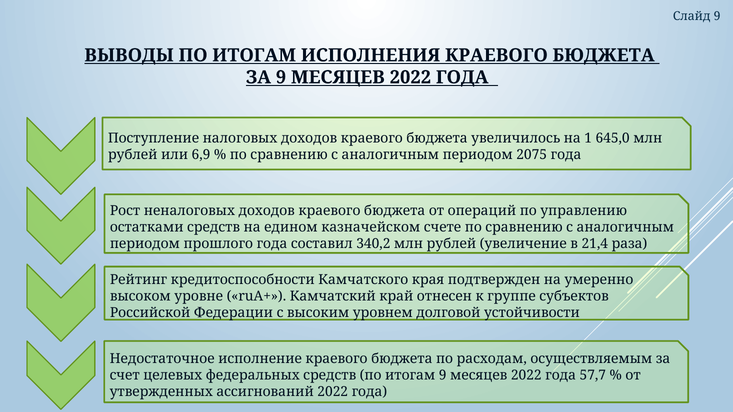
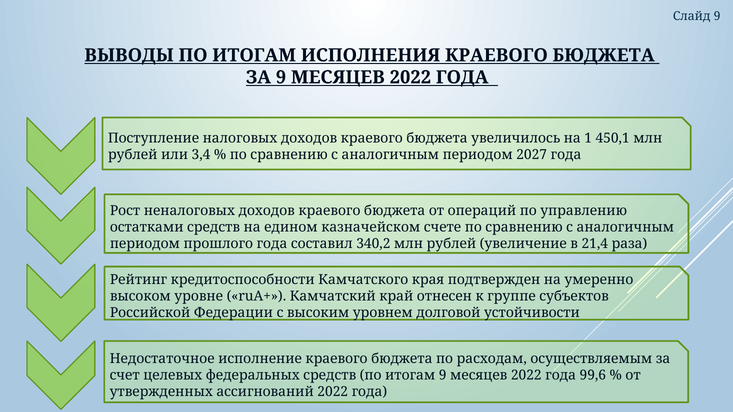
645,0: 645,0 -> 450,1 (613, 138)
6,9: 6,9 -> 3,4 (201, 155)
2075: 2075 -> 2027 (532, 155)
57,7: 57,7 -> 99,6 (593, 375)
